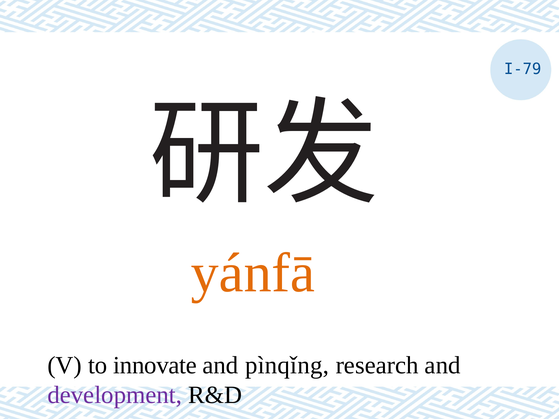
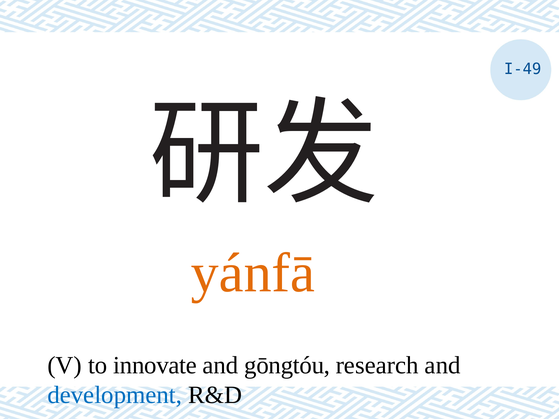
I-79: I-79 -> I-49 (523, 69)
pìnqǐng: pìnqǐng -> gōngtóu (287, 365)
development colour: purple -> blue (115, 395)
